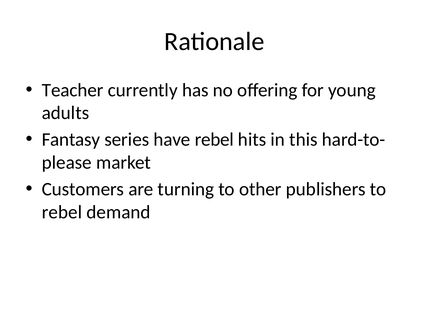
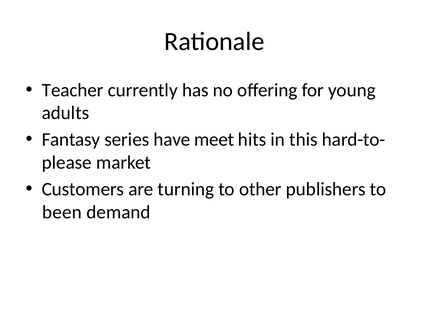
have rebel: rebel -> meet (214, 140)
rebel: rebel -> been (62, 212)
